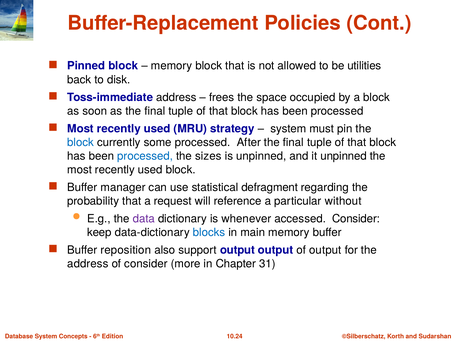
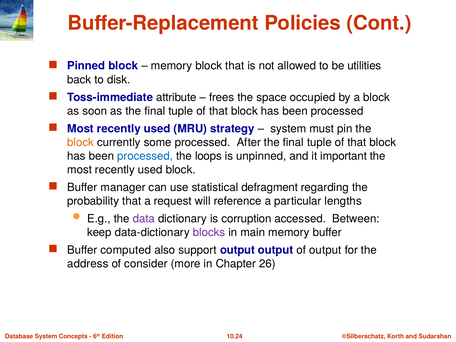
Toss-immediate address: address -> attribute (176, 97)
block colour: blue -> orange (81, 142)
sizes: sizes -> loops (208, 156)
it unpinned: unpinned -> important (344, 156)
without: without -> lengths (343, 201)
whenever: whenever -> corruption (247, 219)
accessed Consider: Consider -> Between (356, 219)
blocks colour: blue -> purple (209, 232)
reposition: reposition -> computed (126, 250)
31: 31 -> 26 (267, 264)
